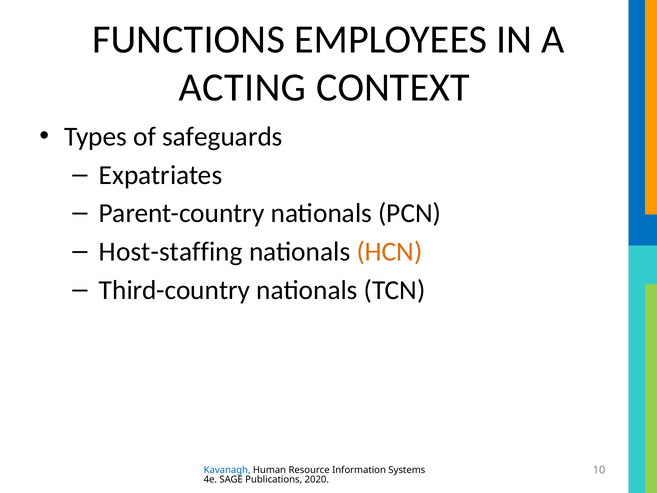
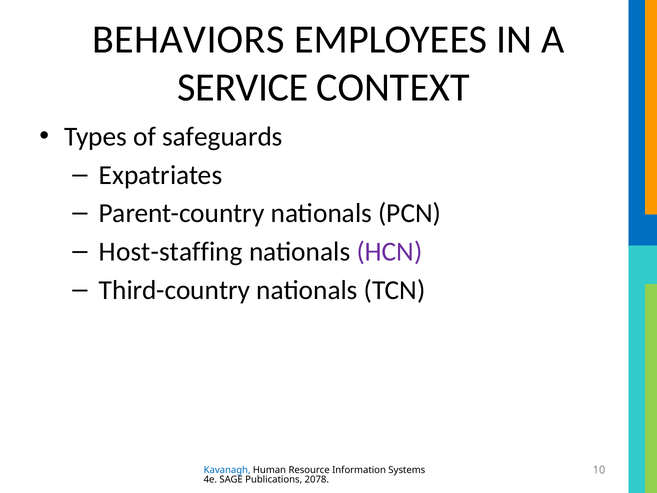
FUNCTIONS: FUNCTIONS -> BEHAVIORS (188, 40)
ACTING: ACTING -> SERVICE (243, 88)
HCN colour: orange -> purple (389, 252)
2020: 2020 -> 2078 (317, 479)
